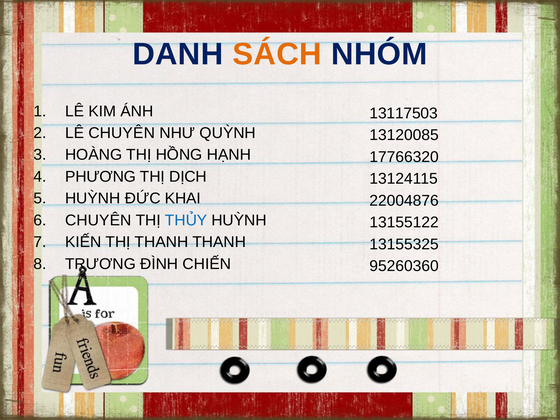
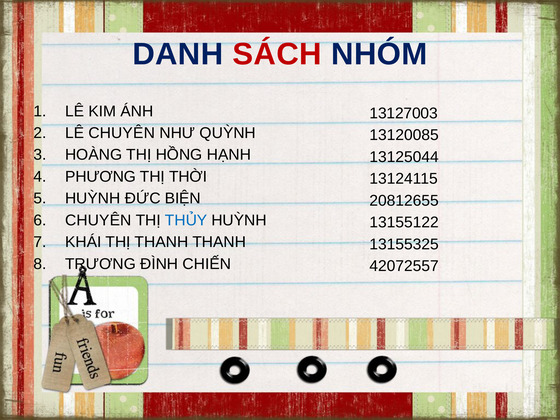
SÁCH colour: orange -> red (277, 54)
13117503: 13117503 -> 13127003 (404, 113)
17766320: 17766320 -> 13125044 (404, 157)
DỊCH: DỊCH -> THỜI (188, 177)
KHAI: KHAI -> BIỆN (183, 198)
22004876: 22004876 -> 20812655 (404, 201)
KIẾN: KIẾN -> KHÁI (83, 242)
95260360: 95260360 -> 42072557 (404, 266)
